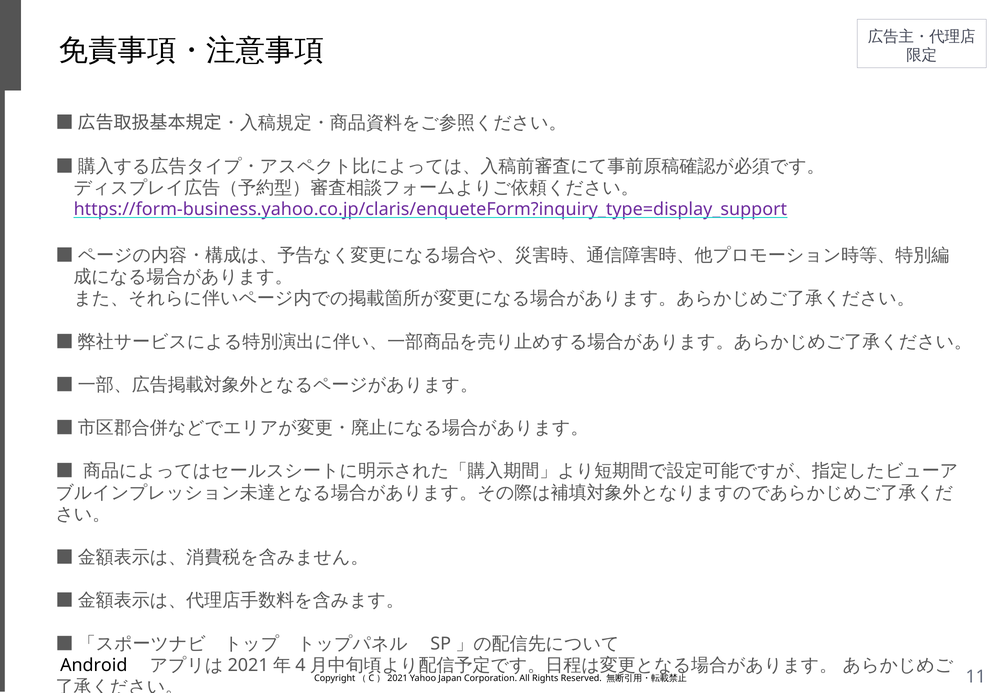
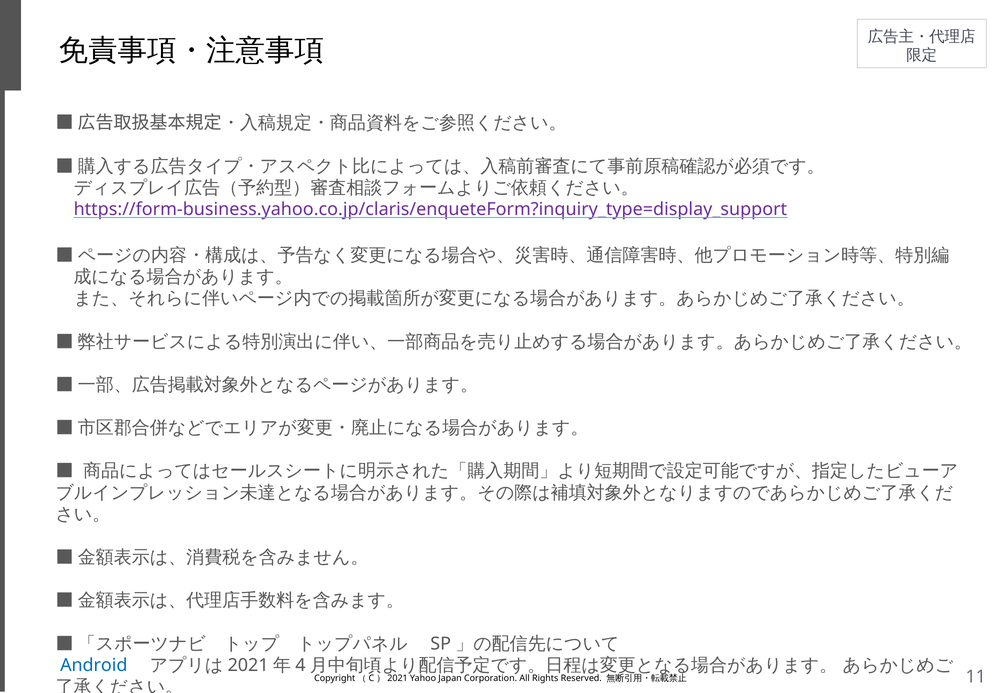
Android colour: black -> blue (94, 665)
